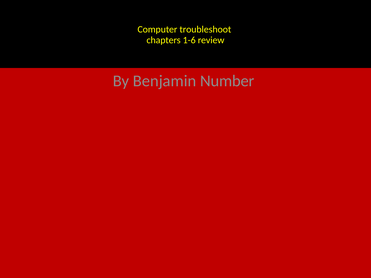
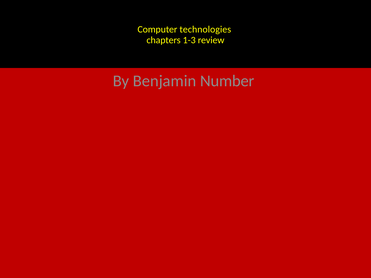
troubleshoot: troubleshoot -> technologies (205, 30)
1-6: 1-6 -> 1-3 (189, 40)
